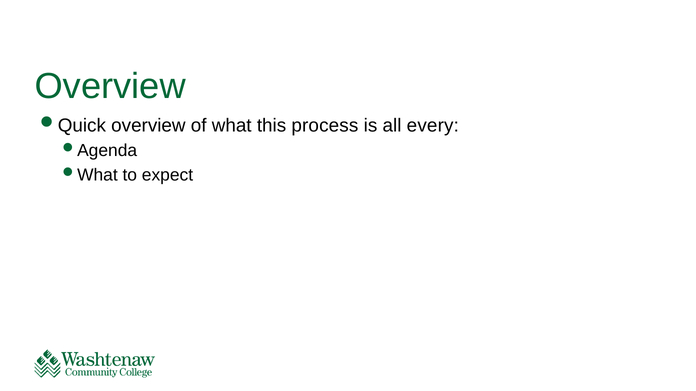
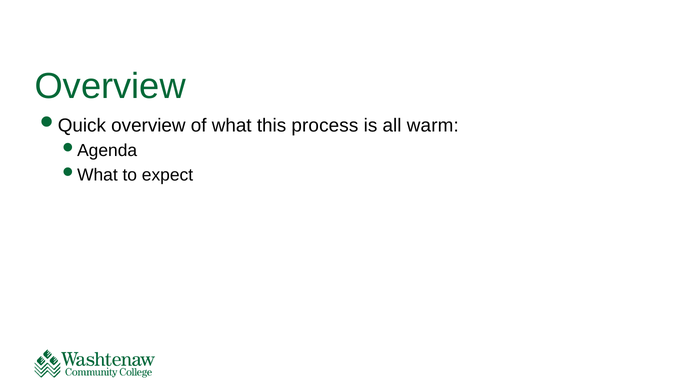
every: every -> warm (433, 126)
